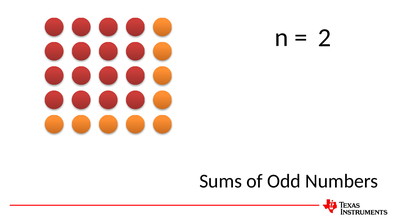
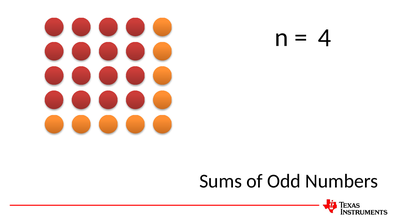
2: 2 -> 4 (325, 38)
